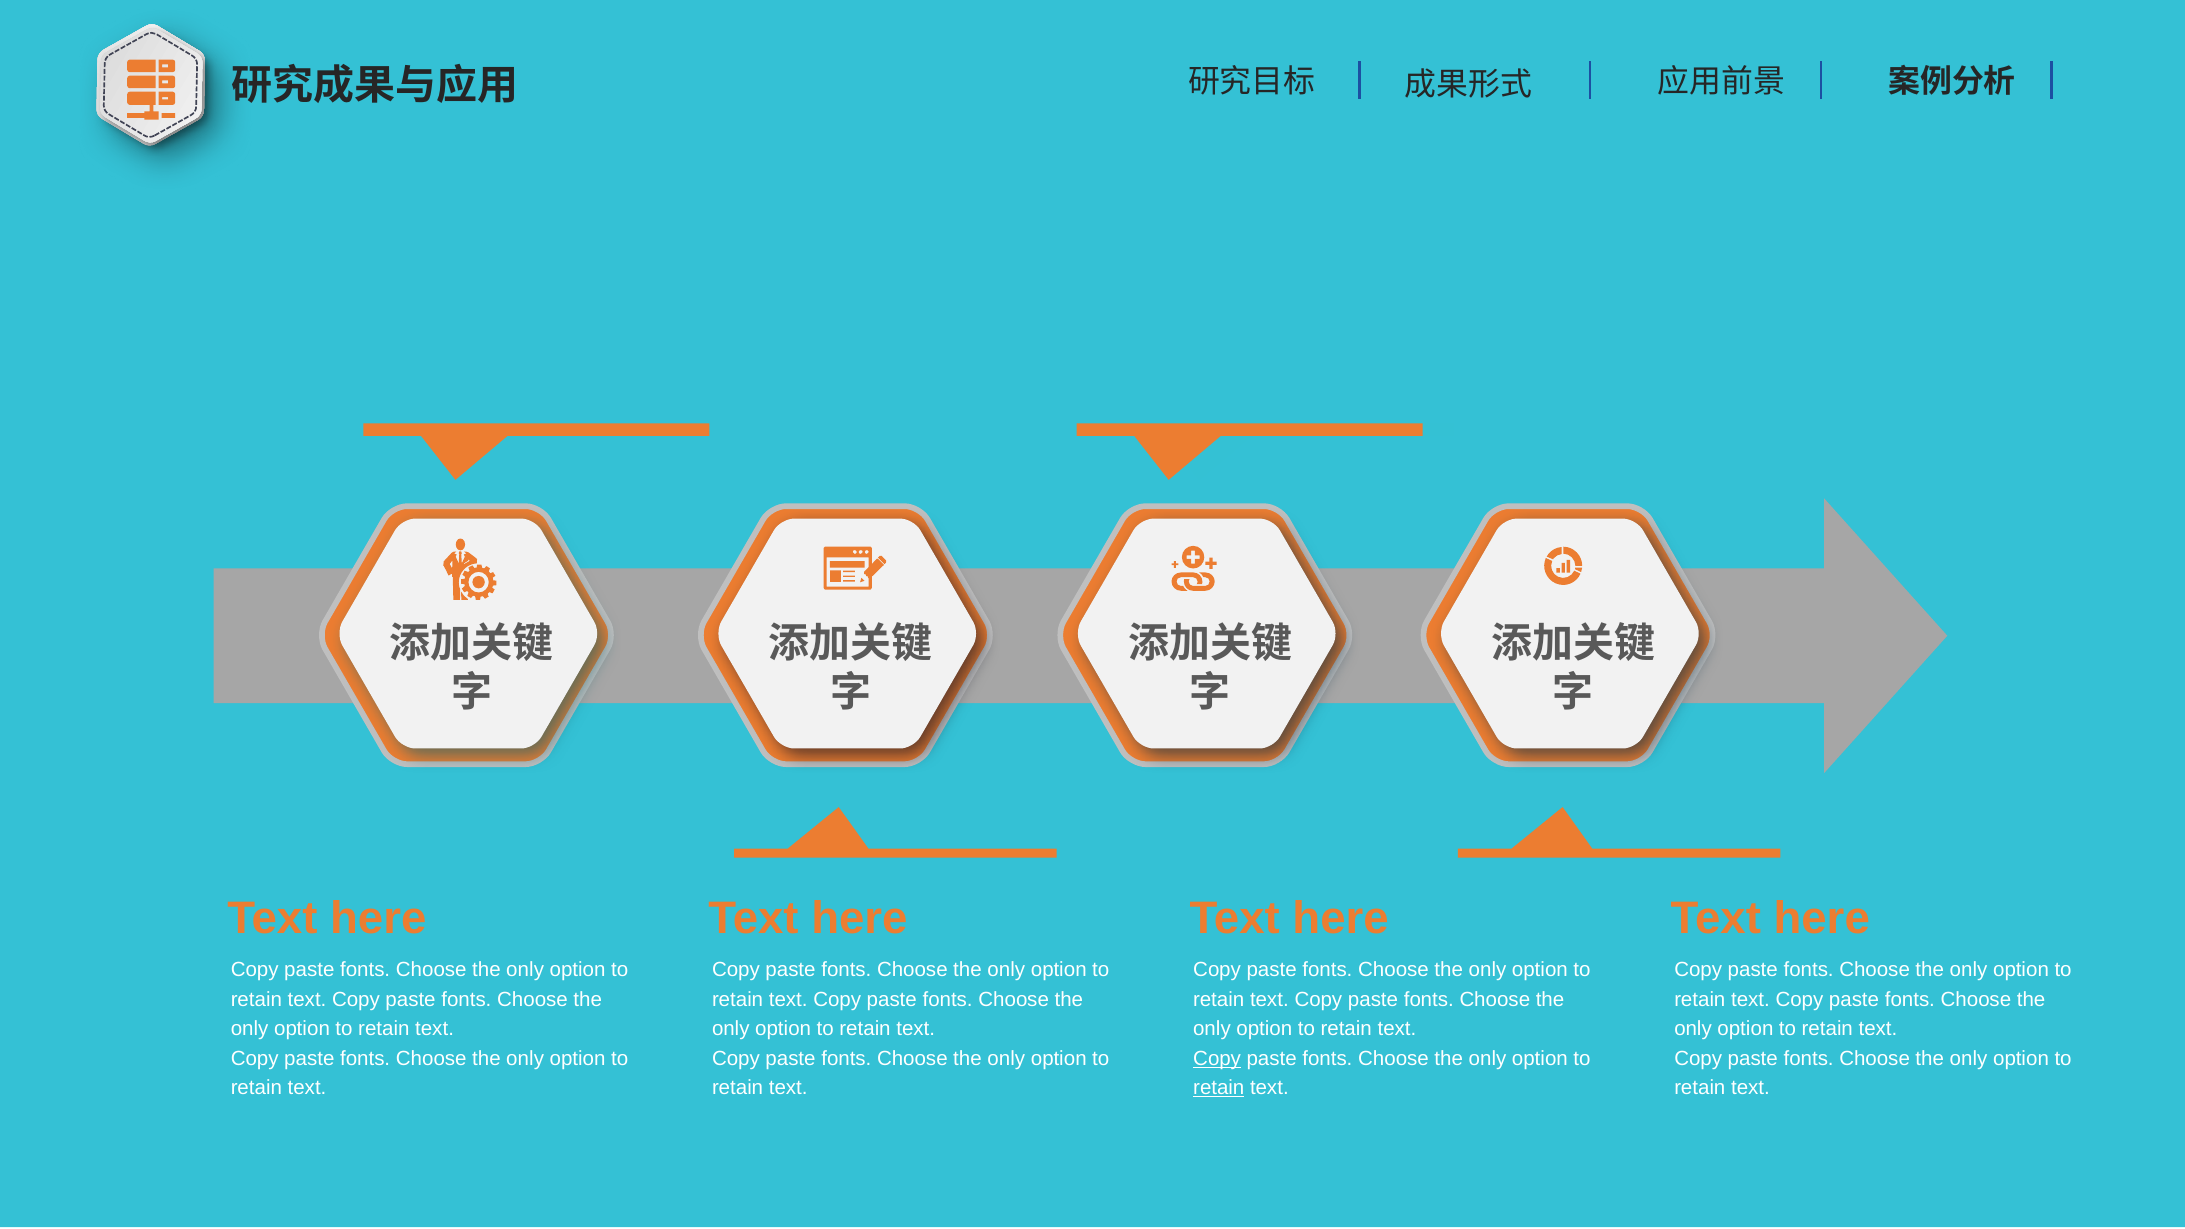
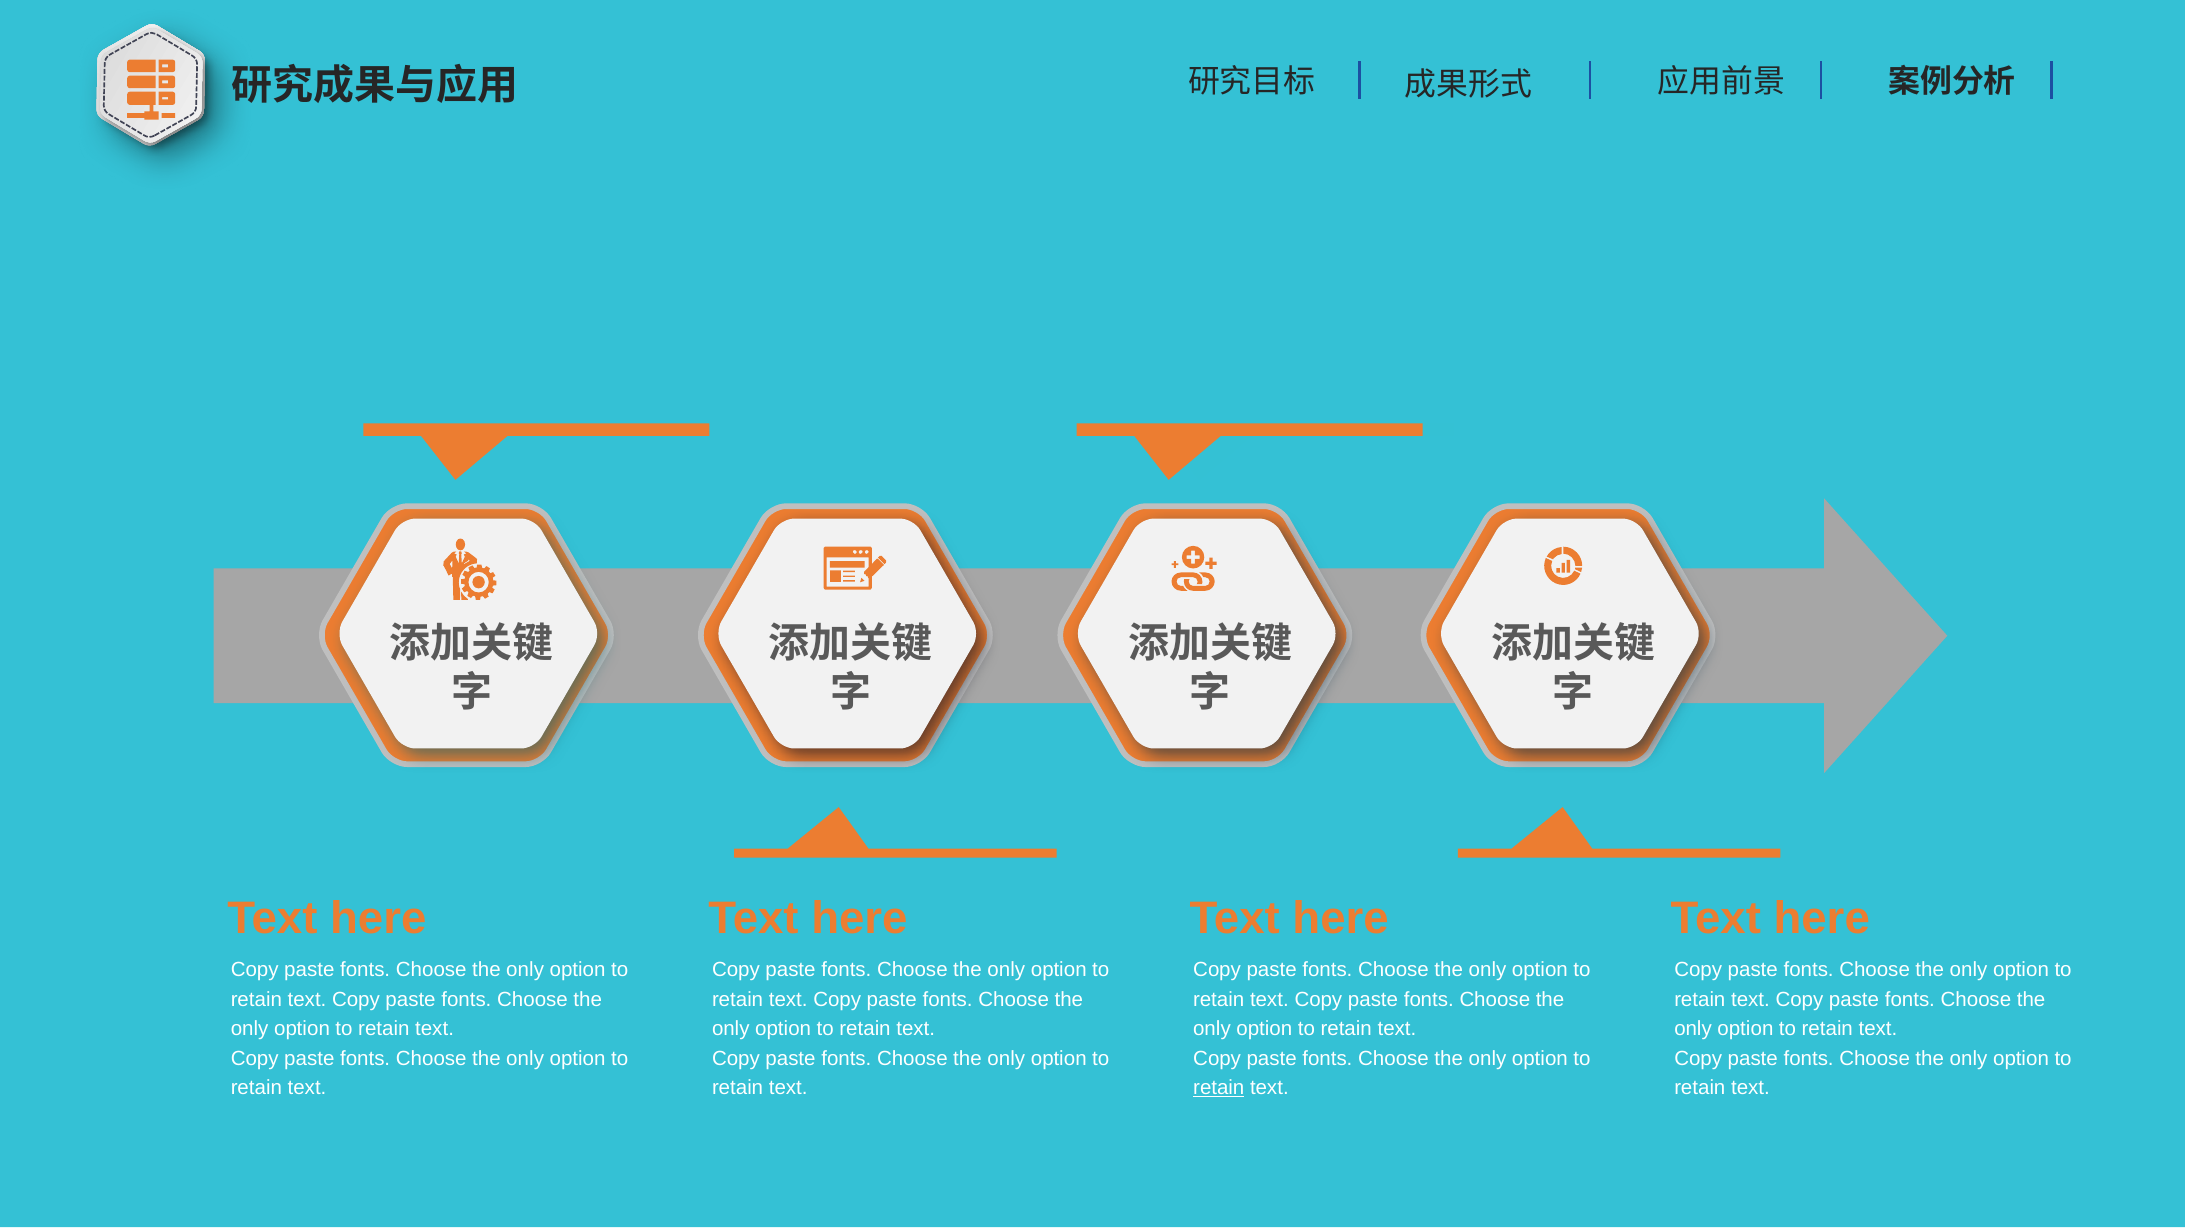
Copy underline: present -> none (1217, 1058)
